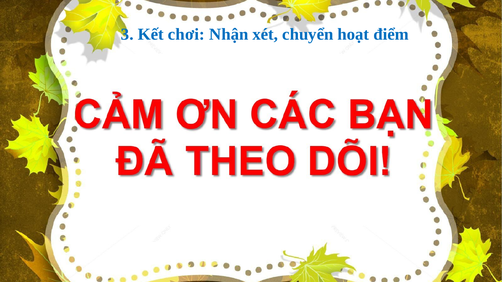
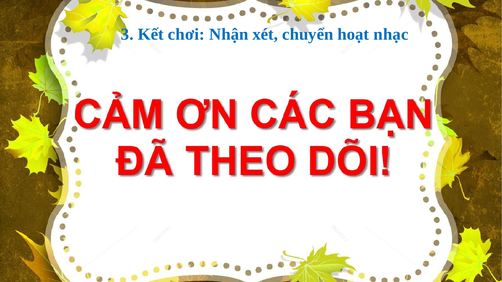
điểm: điểm -> nhạc (391, 34)
